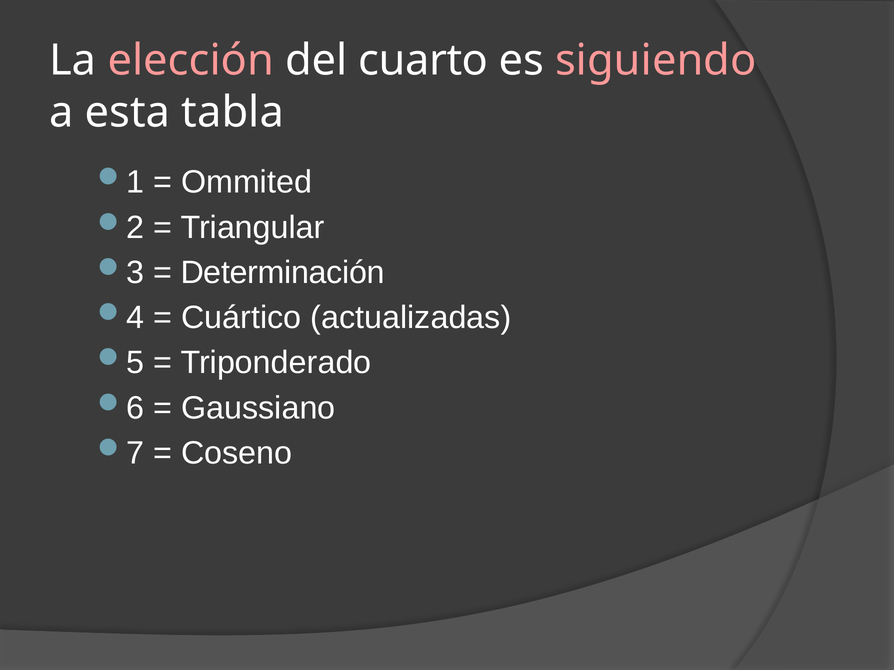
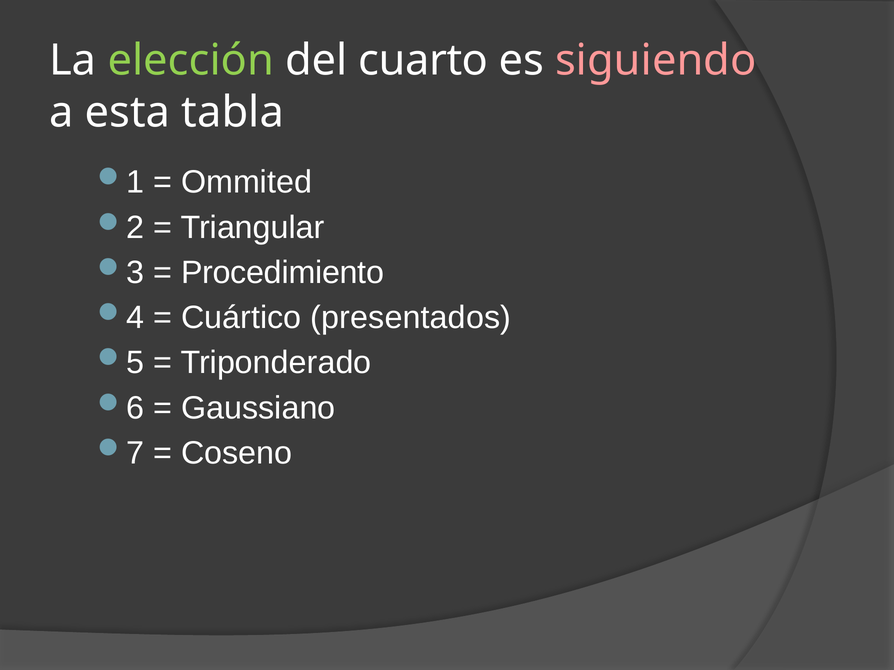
elección colour: pink -> light green (191, 60)
Determinación: Determinación -> Procedimiento (283, 273)
actualizadas: actualizadas -> presentados (411, 318)
